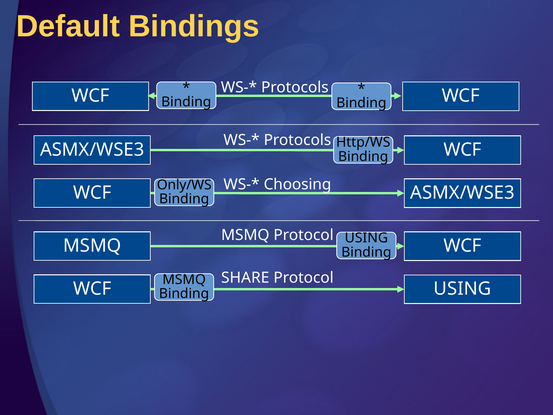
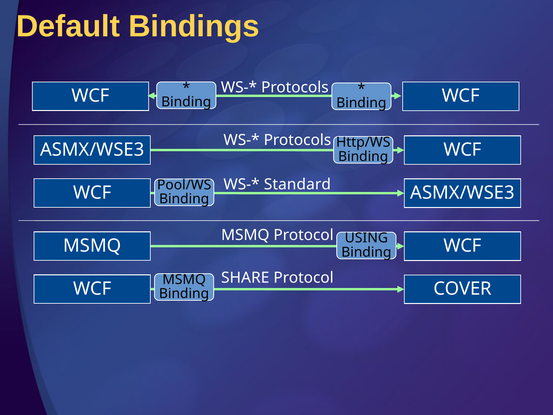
Choosing: Choosing -> Standard (297, 184)
Only/WS: Only/WS -> Pool/WS (184, 185)
WCF USING: USING -> COVER (463, 289)
